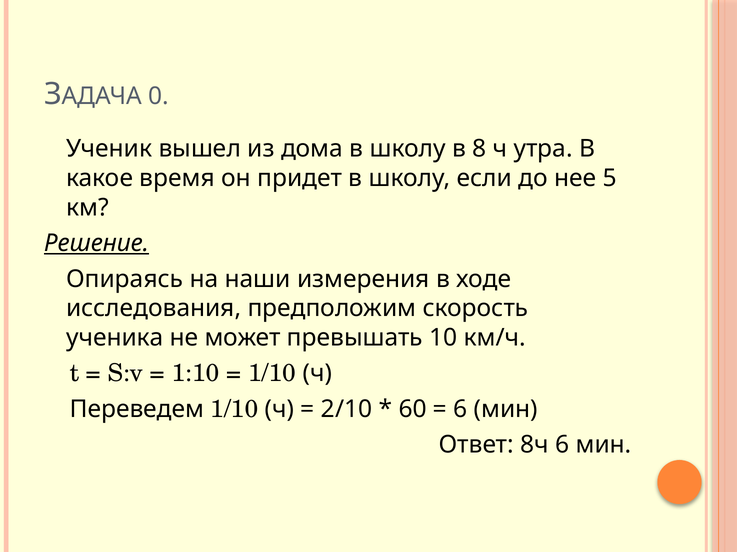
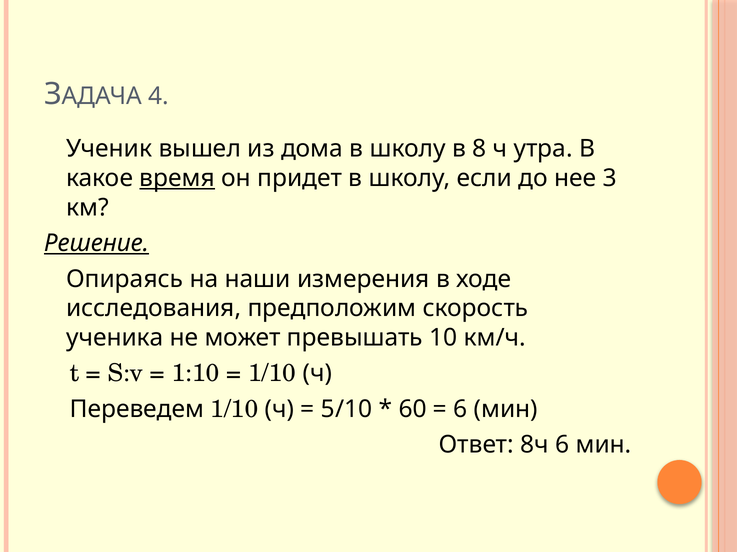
0: 0 -> 4 (158, 96)
время underline: none -> present (177, 179)
5: 5 -> 3 (610, 179)
2/10: 2/10 -> 5/10 (347, 410)
